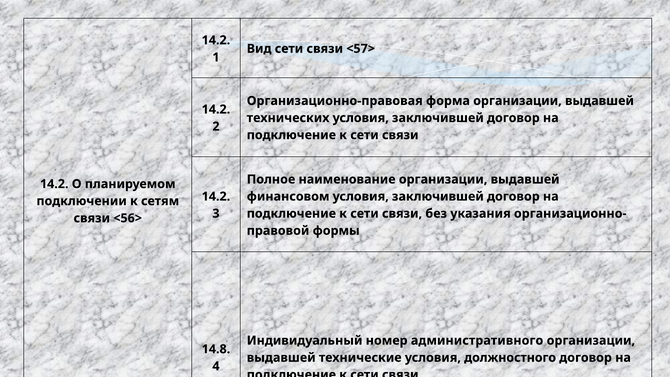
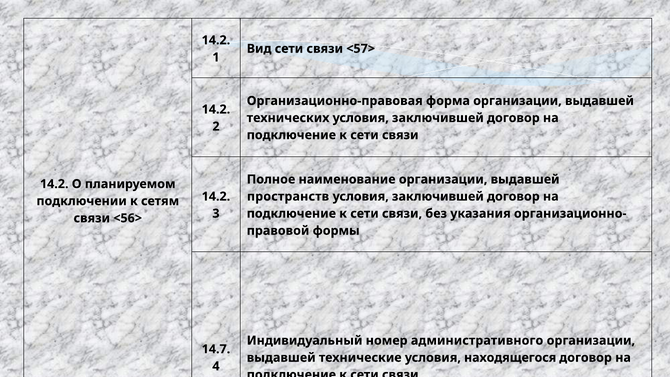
финансовом: финансовом -> пространств (288, 196)
14.8: 14.8 -> 14.7 (216, 349)
должностного: должностного -> находящегося (510, 358)
